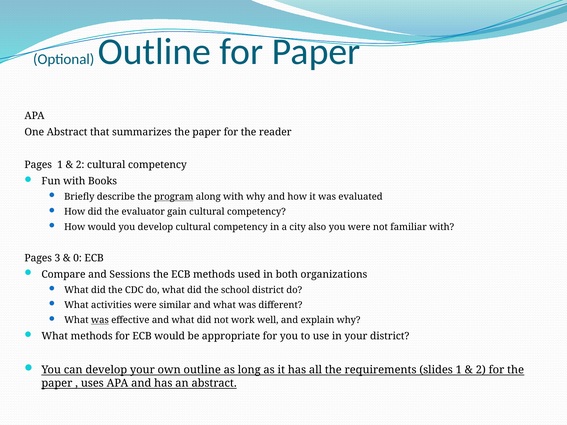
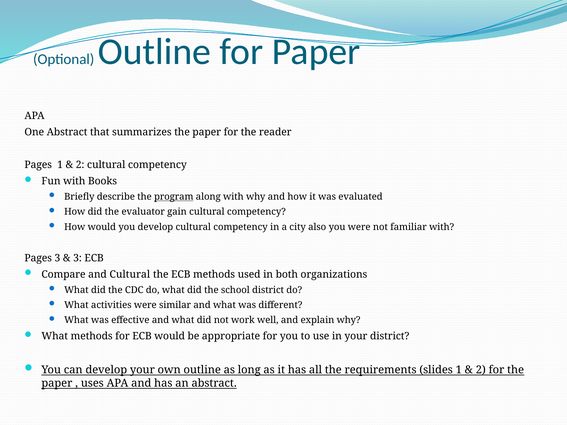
0: 0 -> 3 (77, 258)
and Sessions: Sessions -> Cultural (130, 275)
was underline: present -> none (100, 320)
